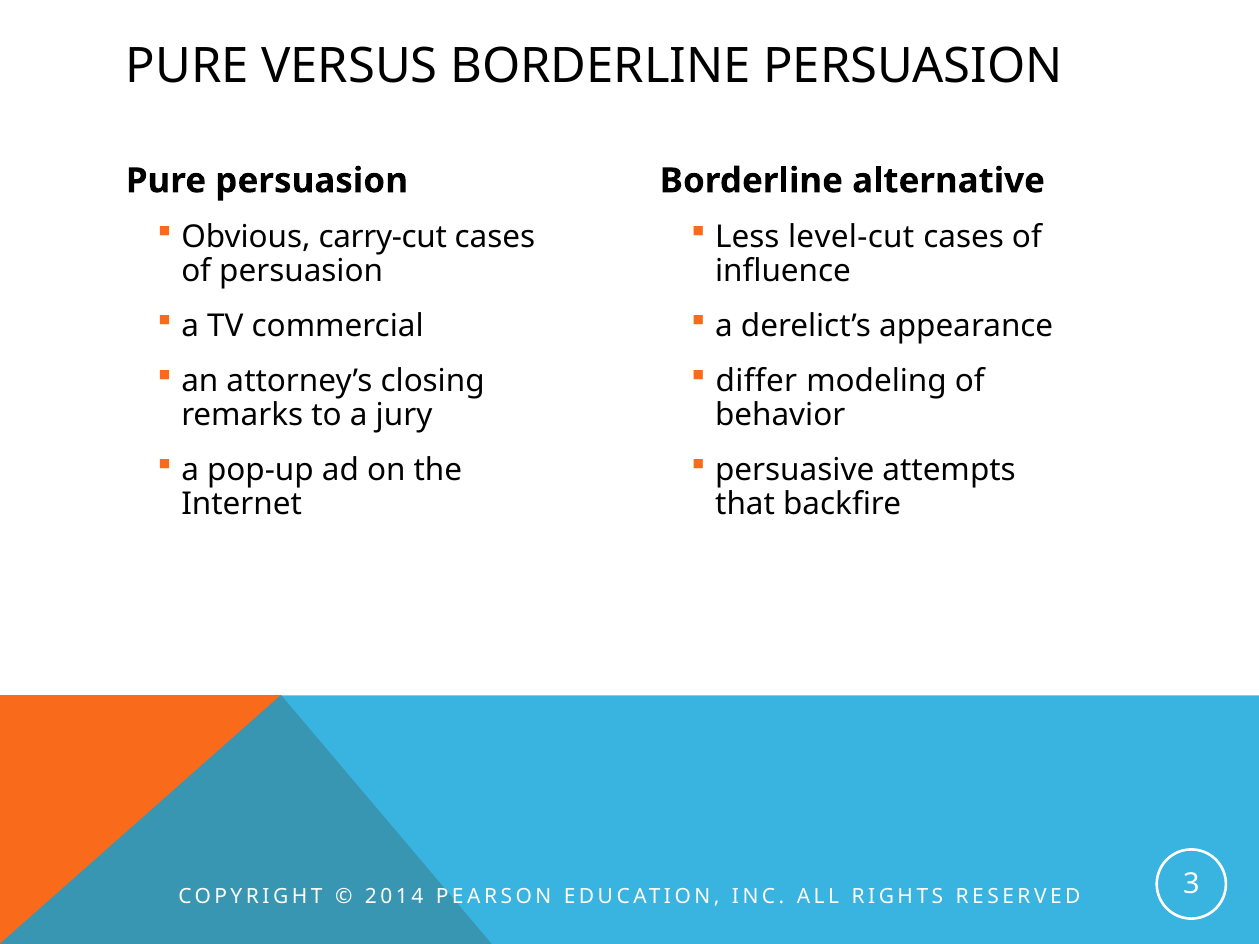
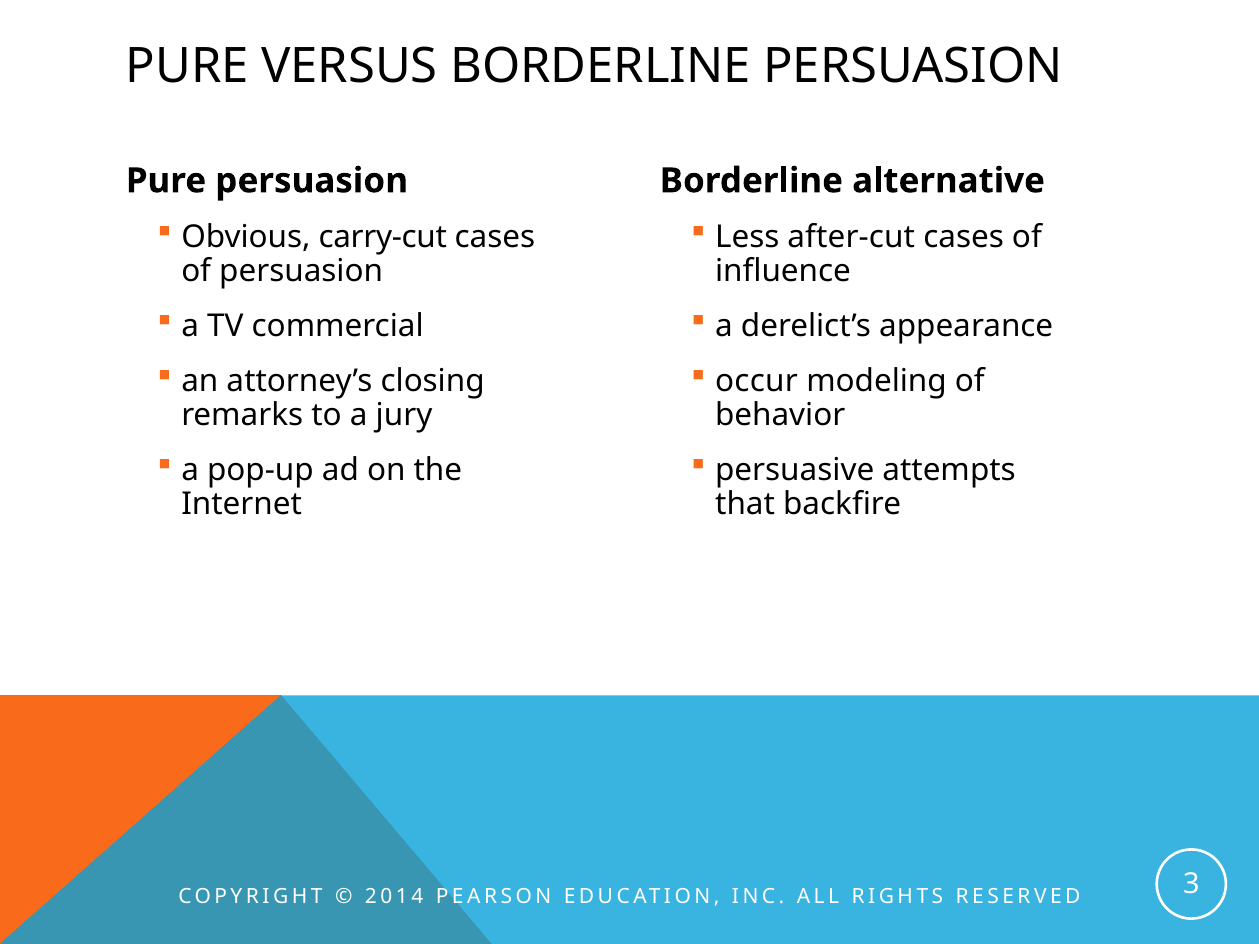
level-cut: level-cut -> after-cut (851, 237)
differ: differ -> occur (756, 381)
